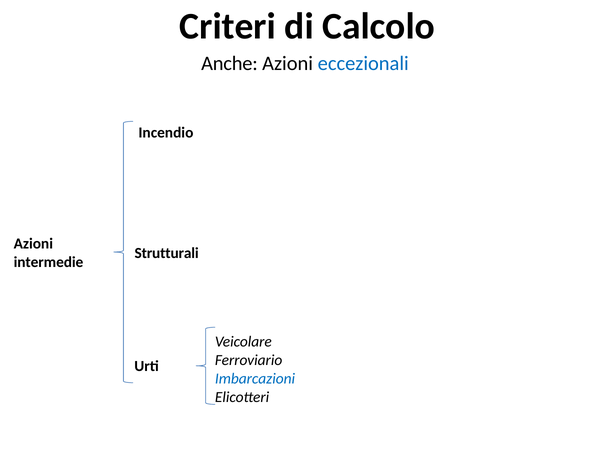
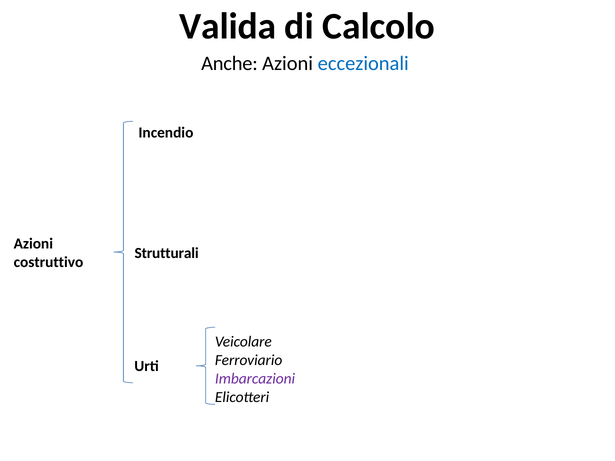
Criteri: Criteri -> Valida (228, 26)
intermedie: intermedie -> costruttivo (48, 262)
Imbarcazioni colour: blue -> purple (255, 379)
